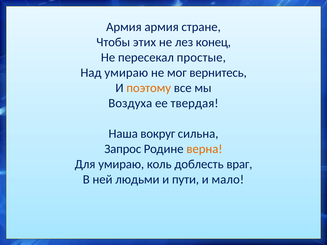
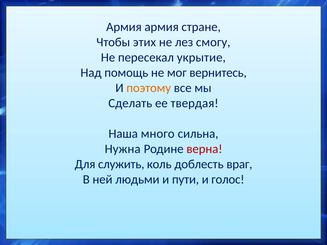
конец: конец -> смогу (213, 42)
простые: простые -> укрытие (201, 58)
Над умираю: умираю -> помощь (126, 73)
Воздуха: Воздуха -> Сделать (130, 103)
вокруг: вокруг -> много (158, 134)
Запрос: Запрос -> Нужна (123, 149)
верна colour: orange -> red (204, 149)
Для умираю: умираю -> служить (121, 164)
мало: мало -> голос (228, 180)
